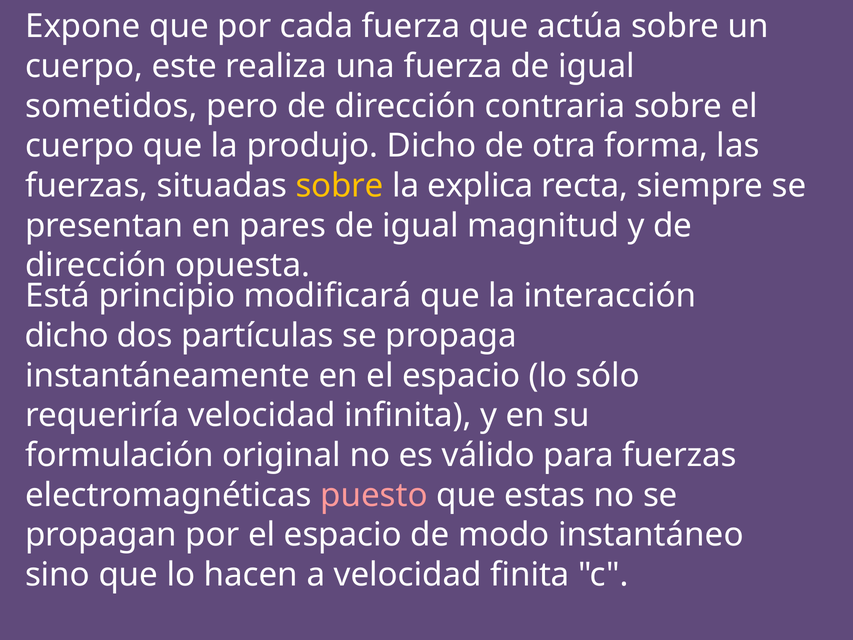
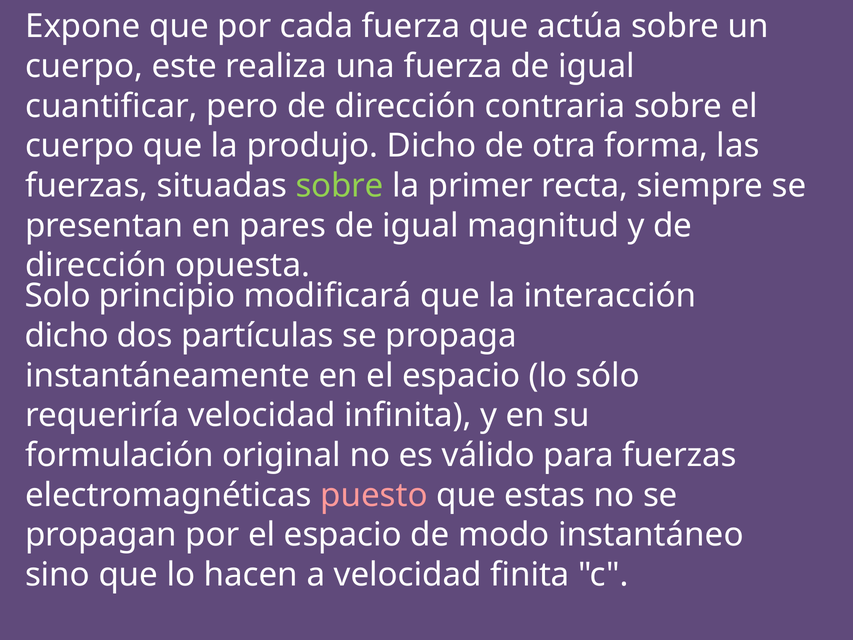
sometidos: sometidos -> cuantificar (112, 106)
sobre colour: yellow -> light green (340, 186)
explica: explica -> primer (480, 186)
Está: Está -> Solo (58, 296)
